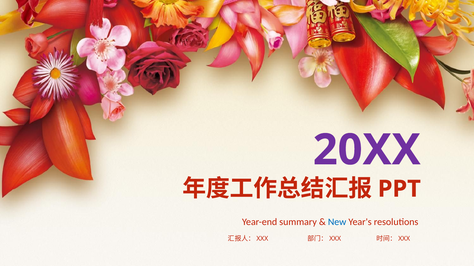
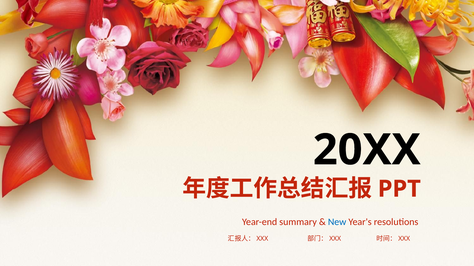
20XX colour: purple -> black (367, 150)
